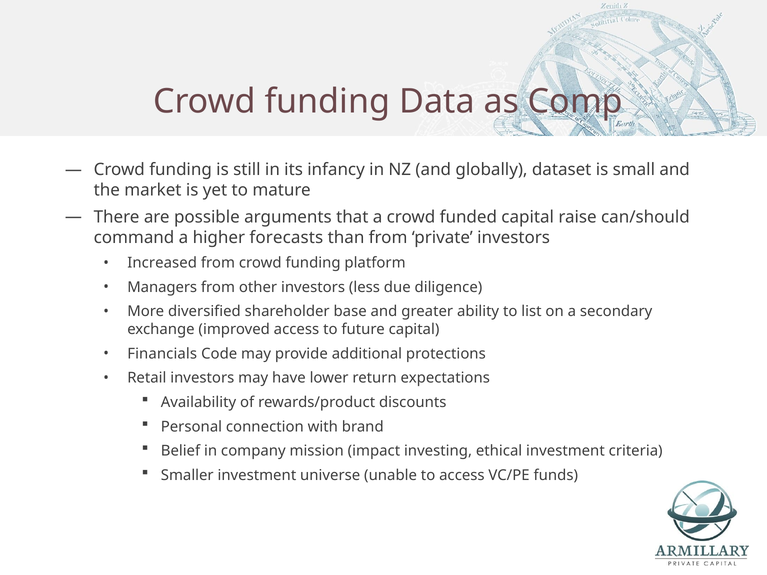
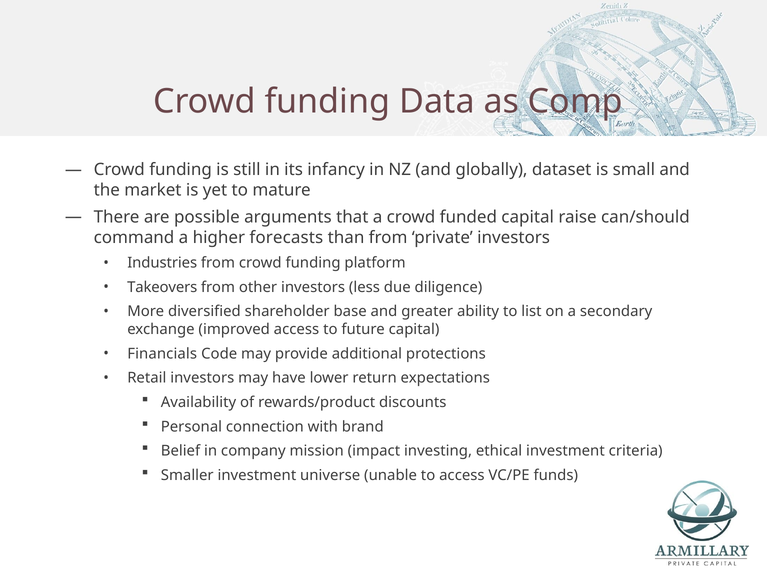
Increased: Increased -> Industries (162, 263)
Managers: Managers -> Takeovers (162, 287)
